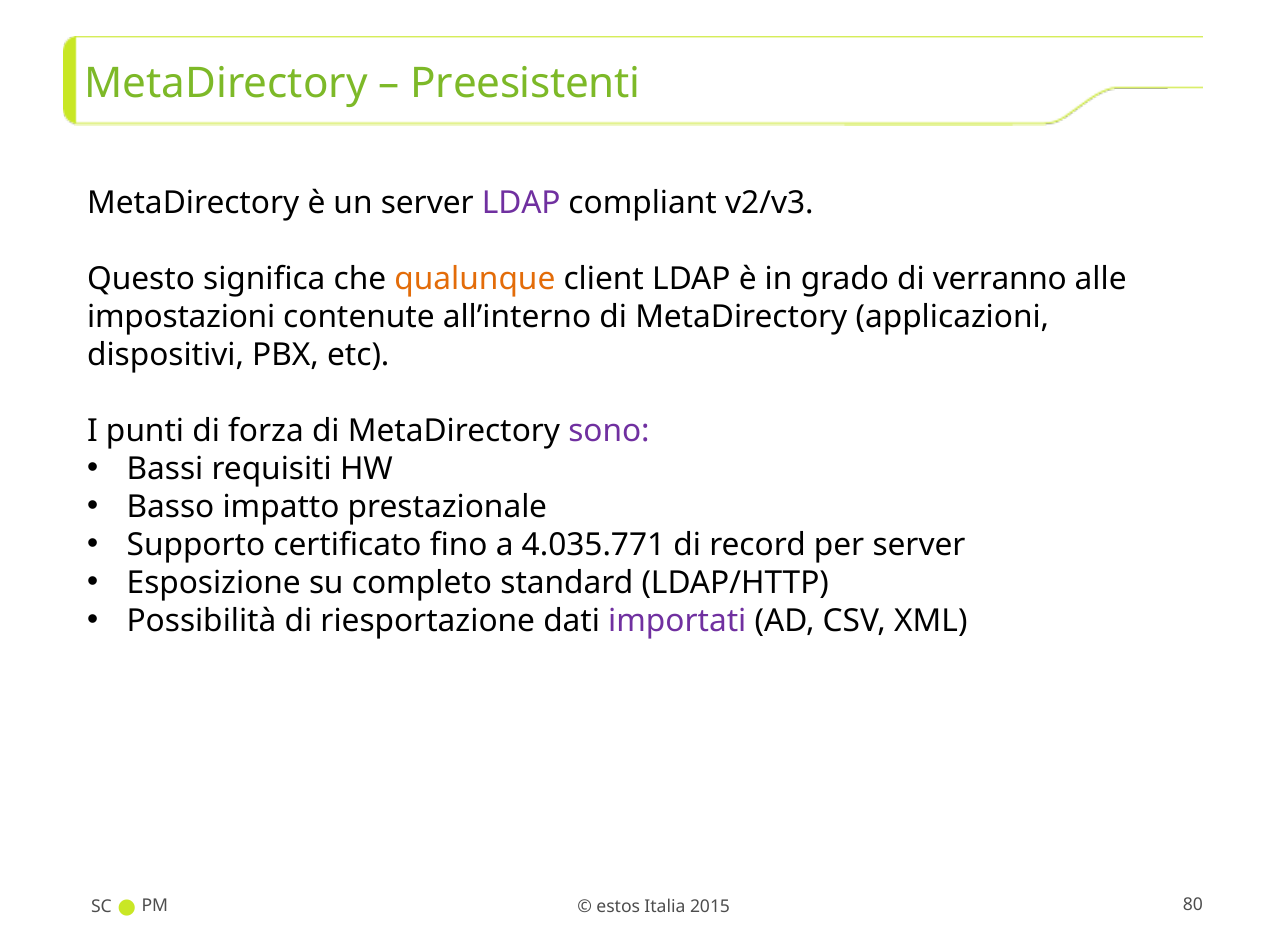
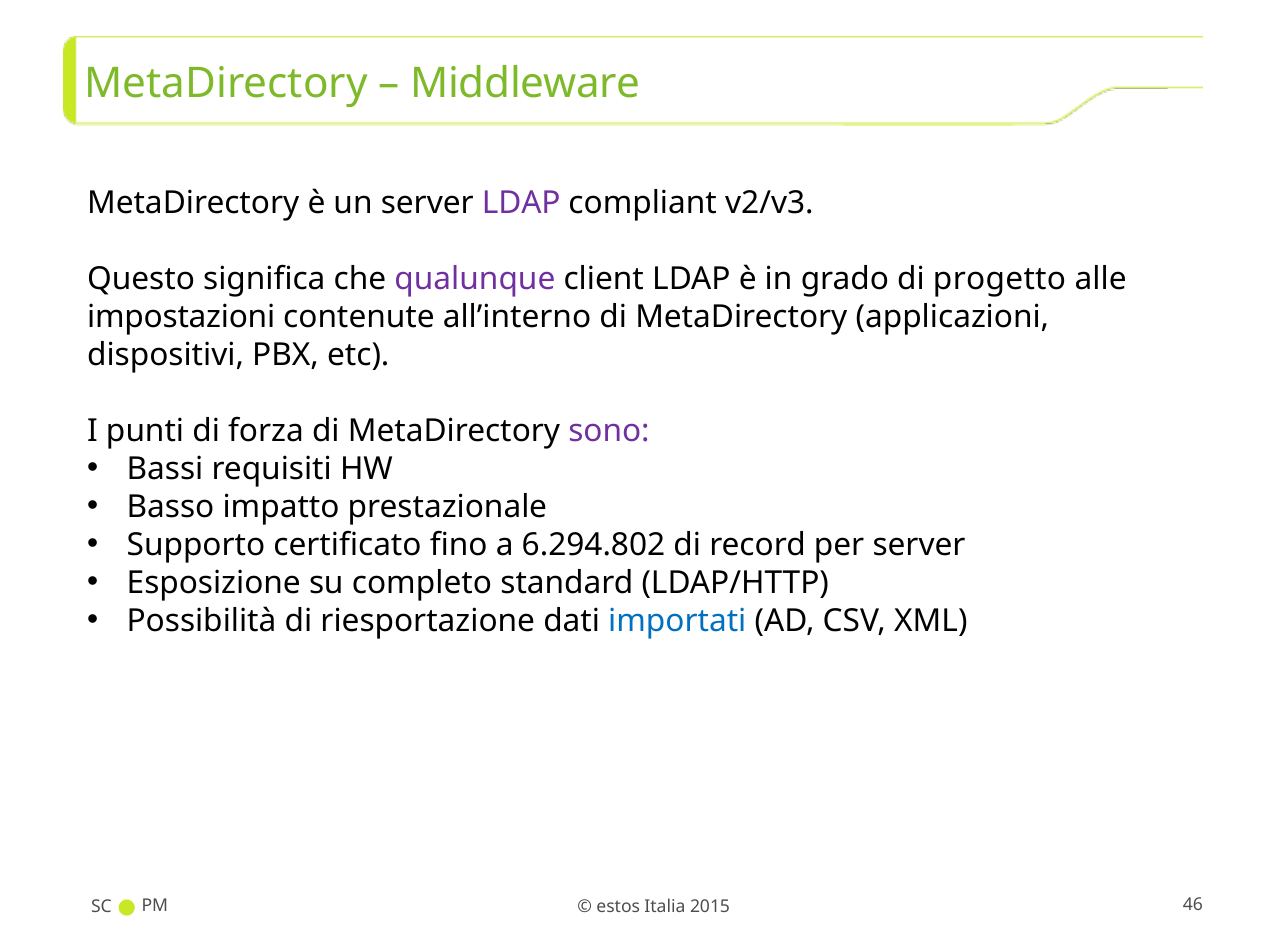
Preesistenti: Preesistenti -> Middleware (526, 83)
qualunque colour: orange -> purple (475, 279)
verranno: verranno -> progetto (1000, 279)
4.035.771: 4.035.771 -> 6.294.802 (593, 545)
importati colour: purple -> blue (677, 621)
80: 80 -> 46 (1193, 905)
